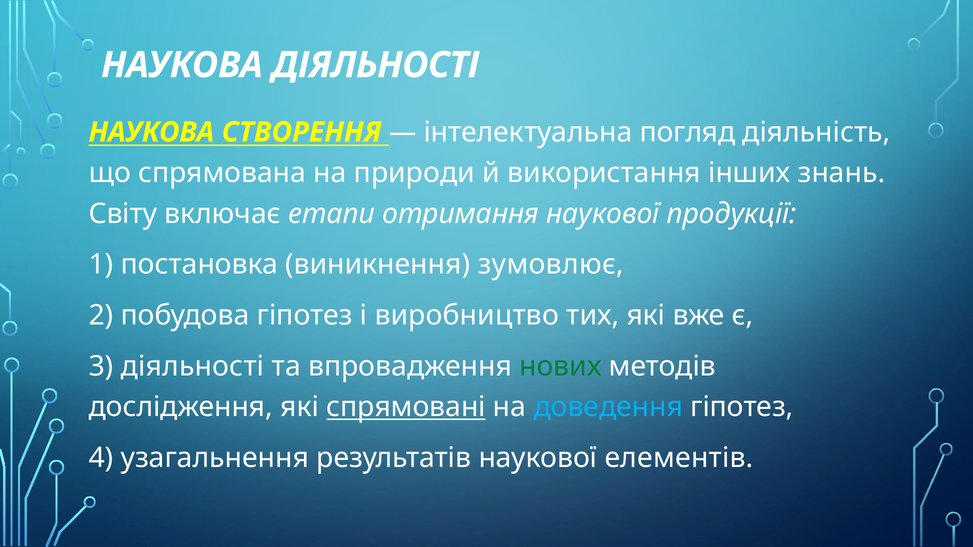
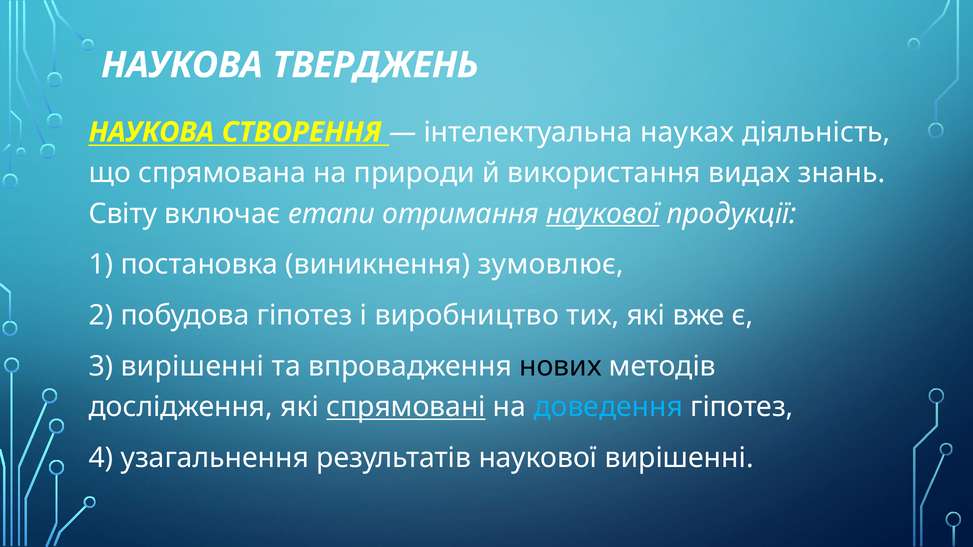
НАУКОВА ДІЯЛЬНОСТІ: ДІЯЛЬНОСТІ -> ТВЕРДЖЕНЬ (375, 65)
погляд: погляд -> науках (687, 132)
інших: інших -> видах (749, 173)
наукової underline: none -> present (603, 214)
3 діяльності: діяльності -> вирішенні (192, 367)
нових colour: green -> black (560, 367)
наукової елементів: елементів -> вирішенні (679, 458)
